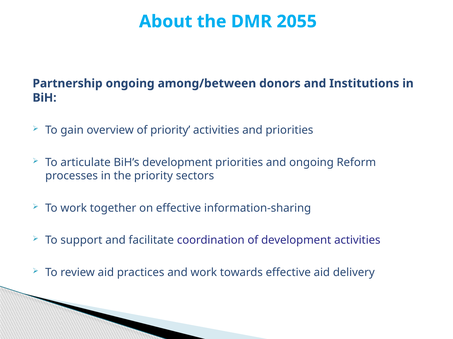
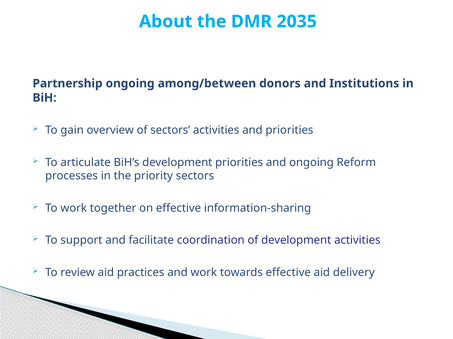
2055: 2055 -> 2035 (297, 22)
of priority: priority -> sectors (170, 130)
